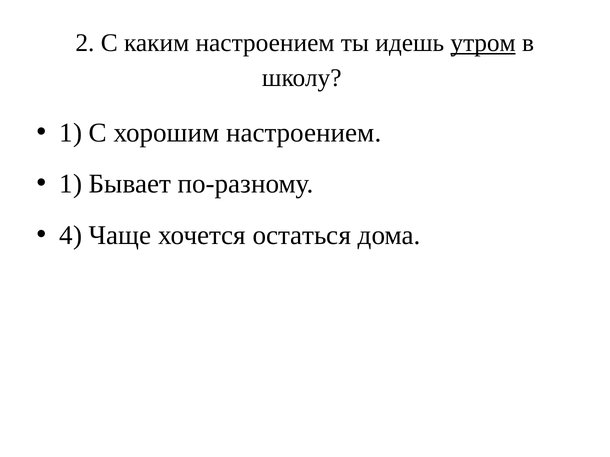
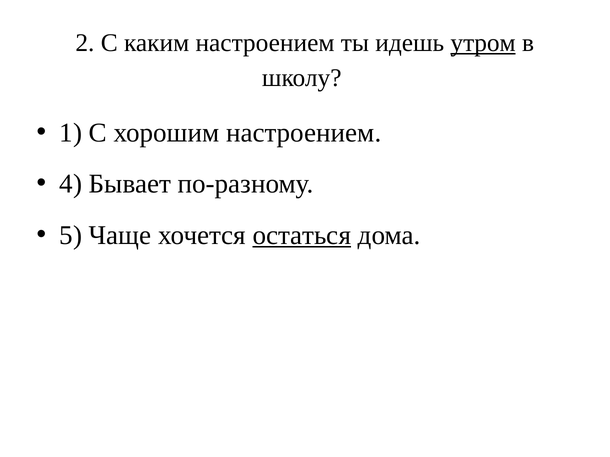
1: 1 -> 4 (71, 184)
4: 4 -> 5 (71, 235)
остаться underline: none -> present (302, 235)
